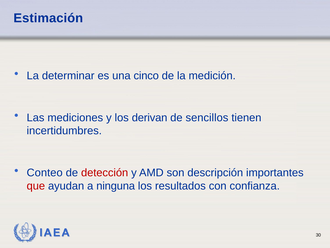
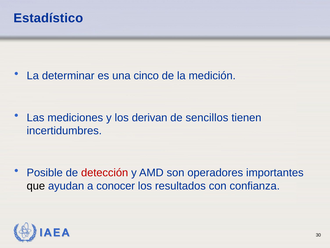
Estimación: Estimación -> Estadístico (48, 18)
Conteo: Conteo -> Posible (45, 172)
descripción: descripción -> operadores (215, 172)
que colour: red -> black (36, 186)
ninguna: ninguna -> conocer (116, 186)
